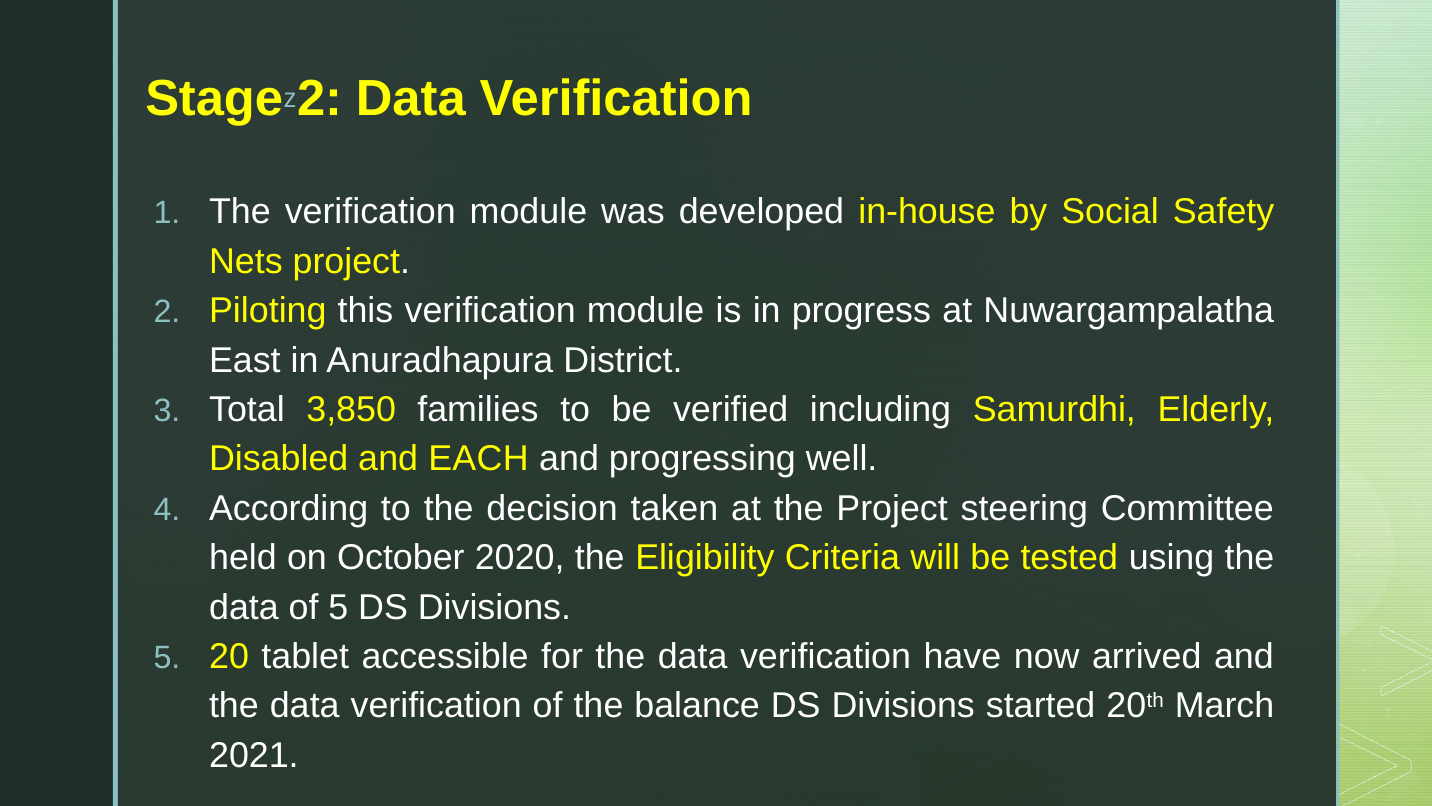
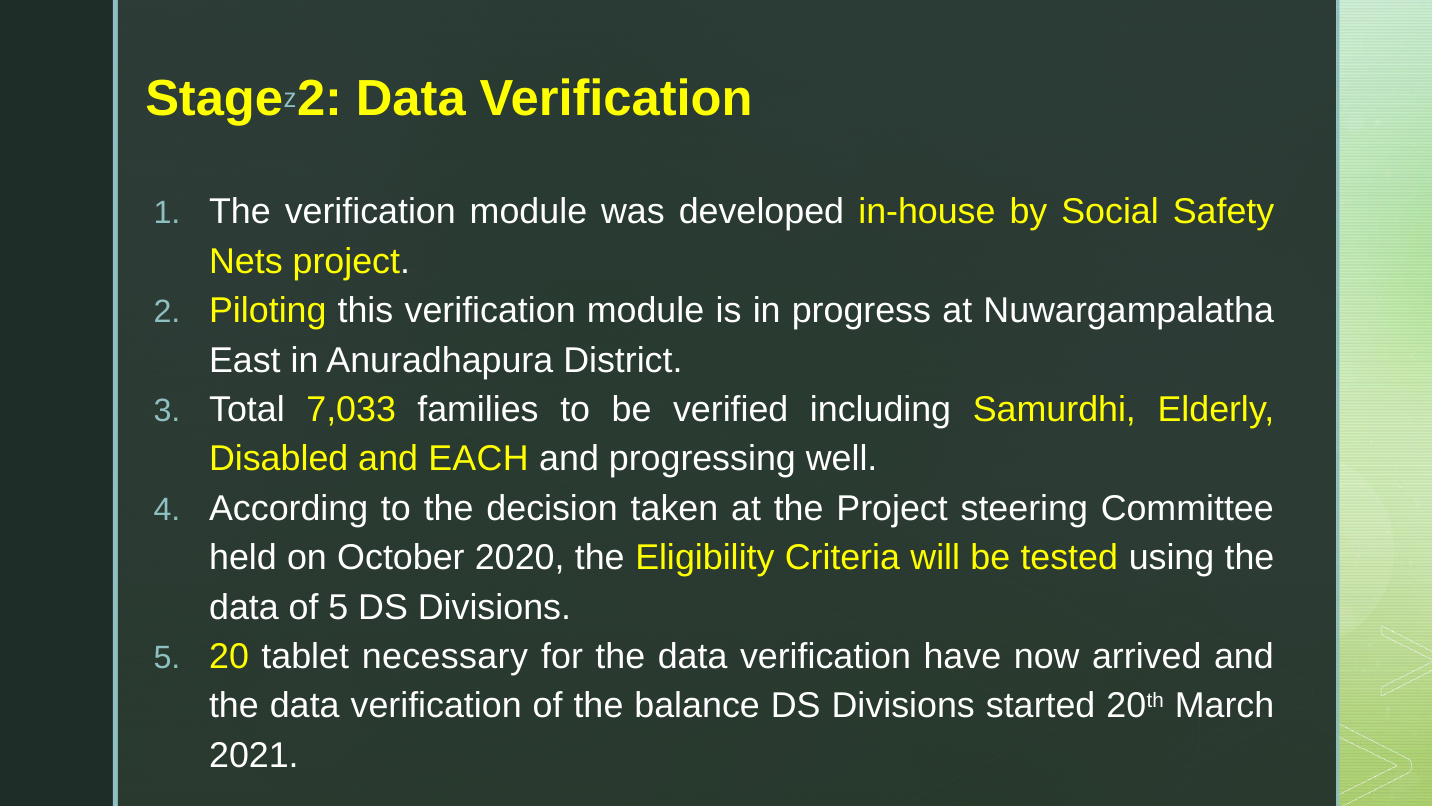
3,850: 3,850 -> 7,033 (351, 409)
accessible: accessible -> necessary (445, 656)
